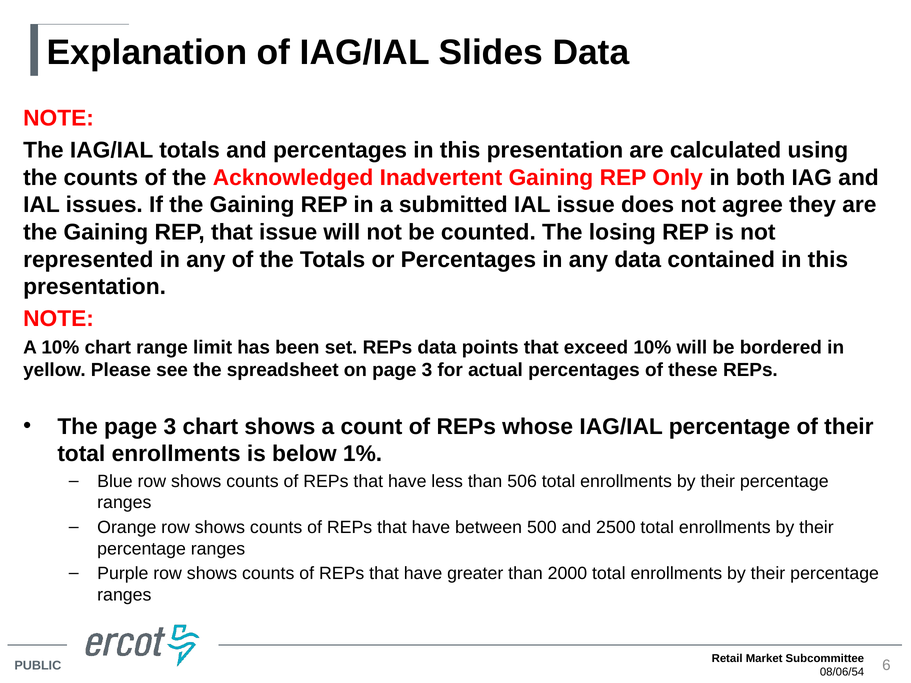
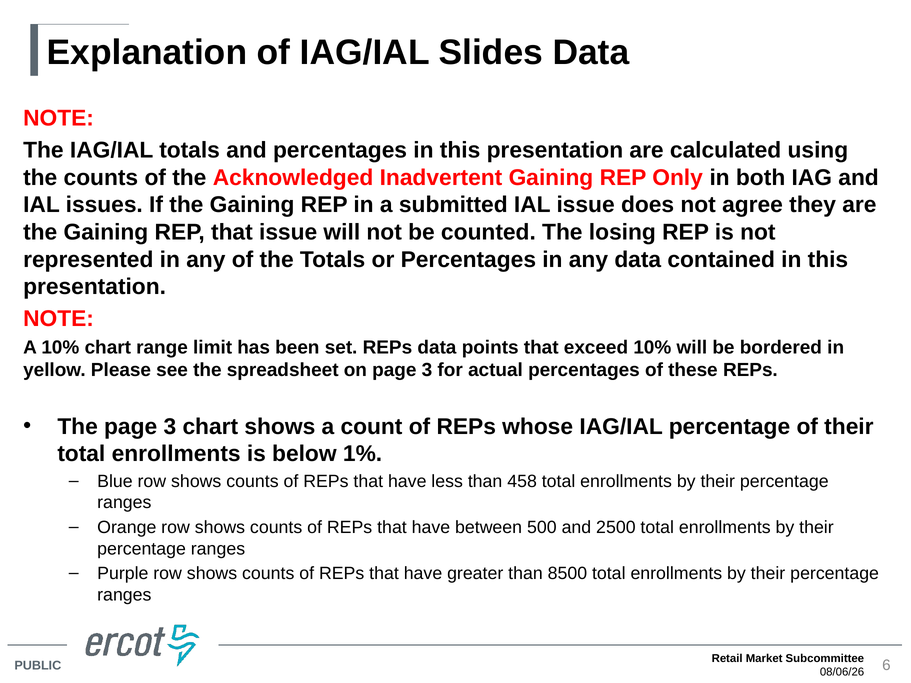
506: 506 -> 458 (522, 482)
2000: 2000 -> 8500 (567, 574)
08/06/54: 08/06/54 -> 08/06/26 (842, 672)
